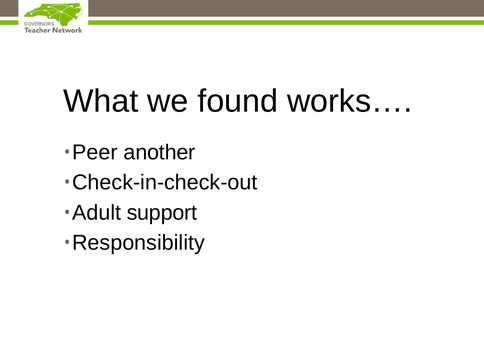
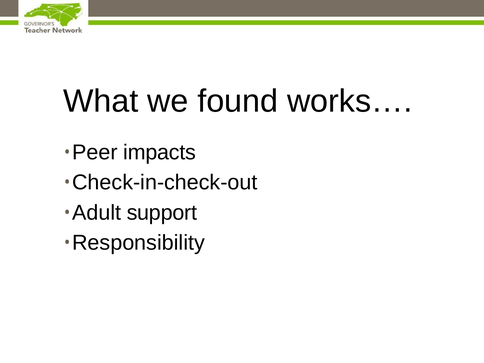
another: another -> impacts (160, 152)
